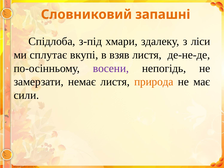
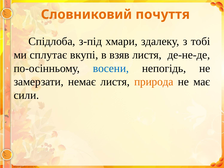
запашні: запашні -> почуття (163, 14)
ліси: ліси -> тобі (201, 41)
восени colour: purple -> blue (111, 68)
